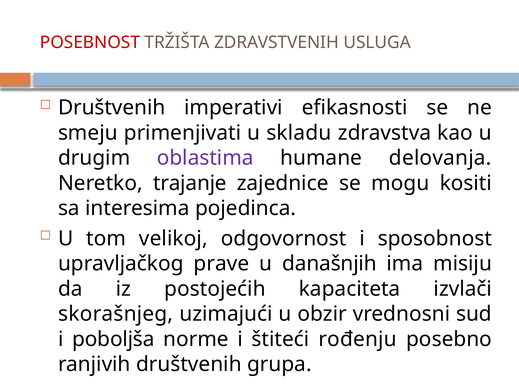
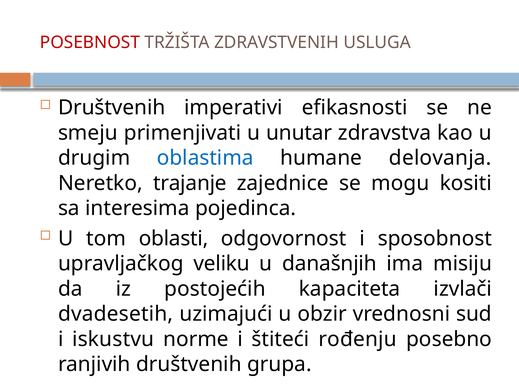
skladu: skladu -> unutar (299, 133)
oblastima colour: purple -> blue (205, 158)
velikoj: velikoj -> oblasti (174, 238)
prave: prave -> veliku (222, 263)
skorašnjeg: skorašnjeg -> dvadesetih (116, 313)
poboljša: poboljša -> iskustvu (113, 338)
